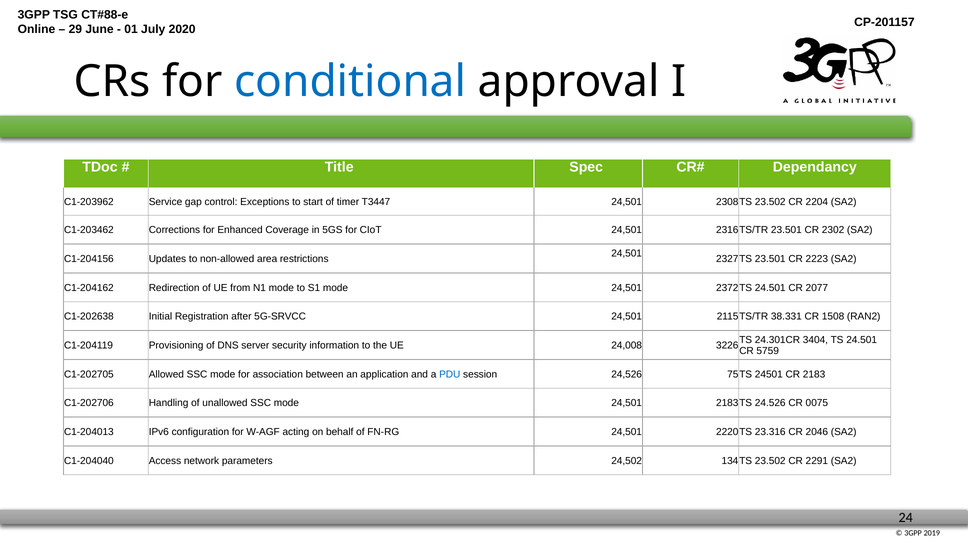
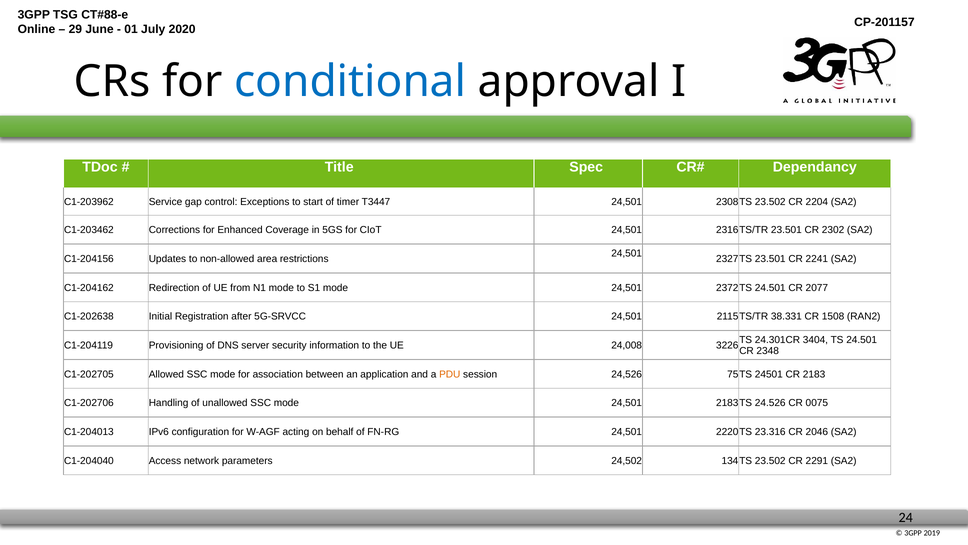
2223: 2223 -> 2241 (817, 259)
5759: 5759 -> 2348 (768, 351)
PDU colour: blue -> orange (450, 374)
